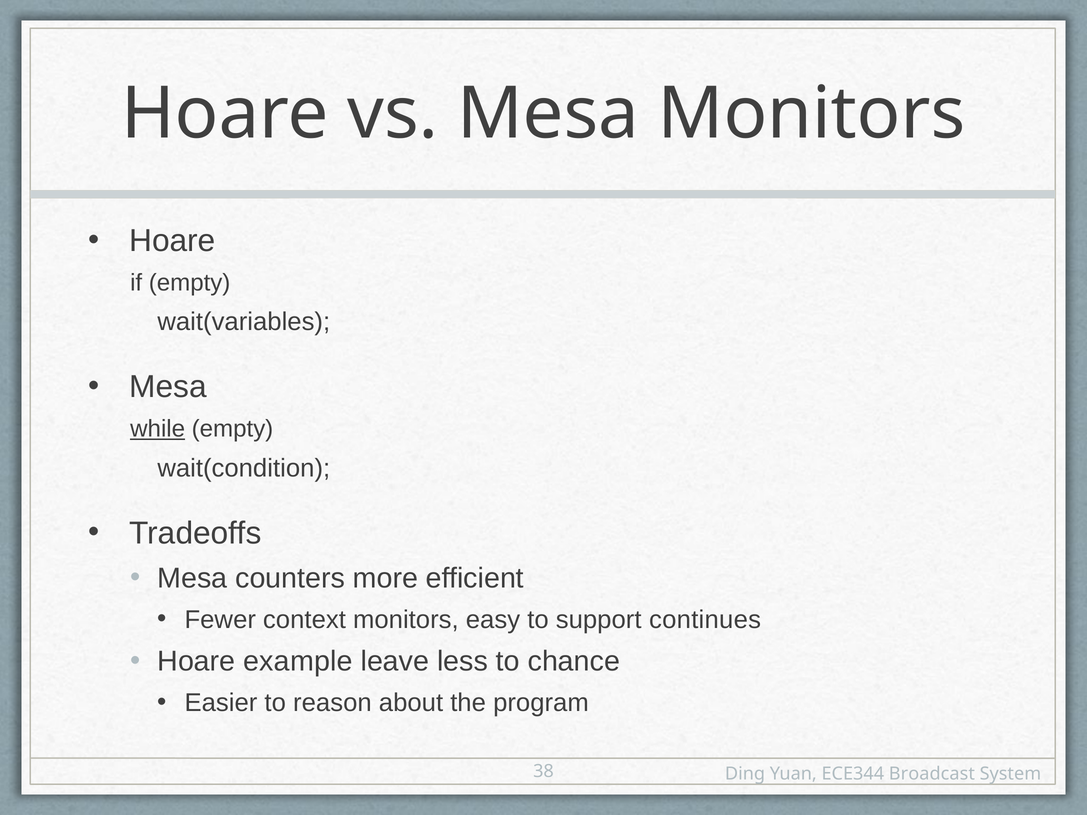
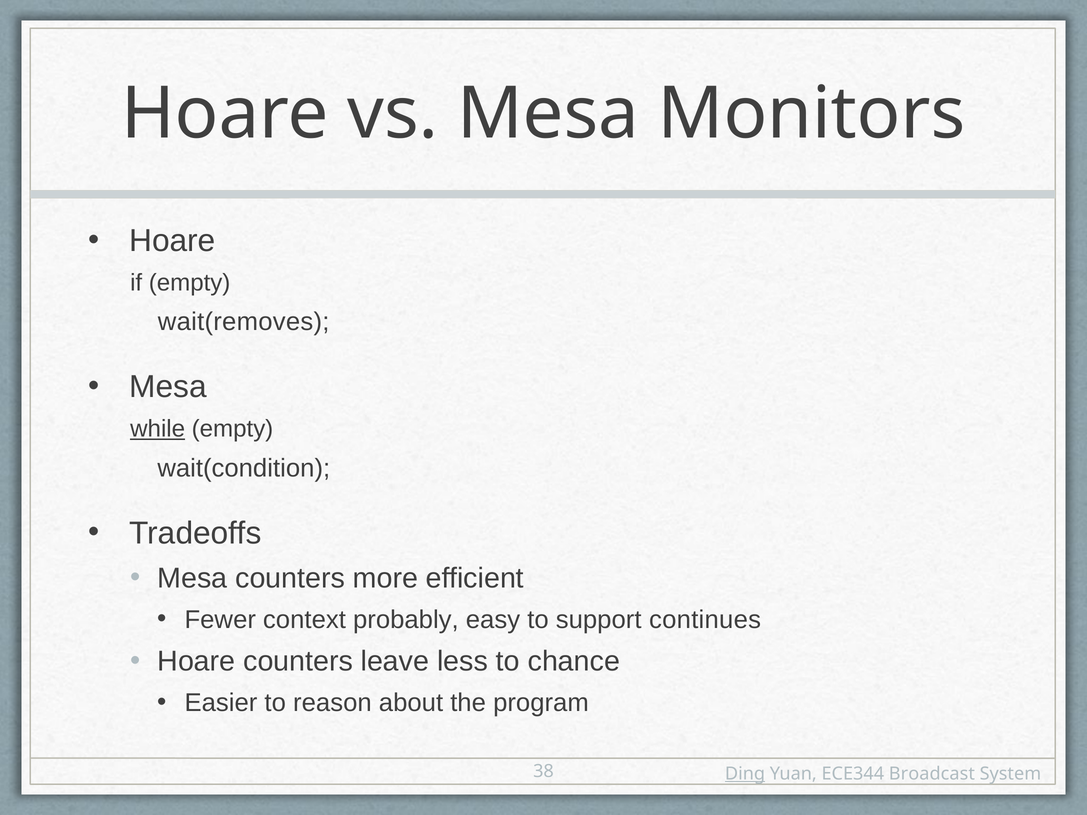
wait(variables: wait(variables -> wait(removes (244, 322)
context monitors: monitors -> probably (406, 620)
Hoare example: example -> counters (298, 662)
Ding underline: none -> present (745, 774)
